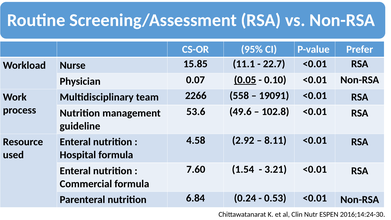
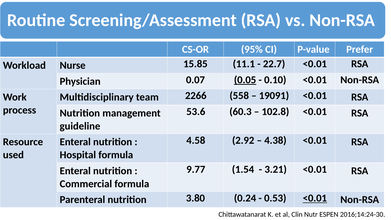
49.6: 49.6 -> 60.3 (240, 112)
8.11: 8.11 -> 4.38 (275, 140)
7.60: 7.60 -> 9.77 (196, 169)
6.84: 6.84 -> 3.80 (195, 198)
<0.01 underline: none -> present (315, 198)
